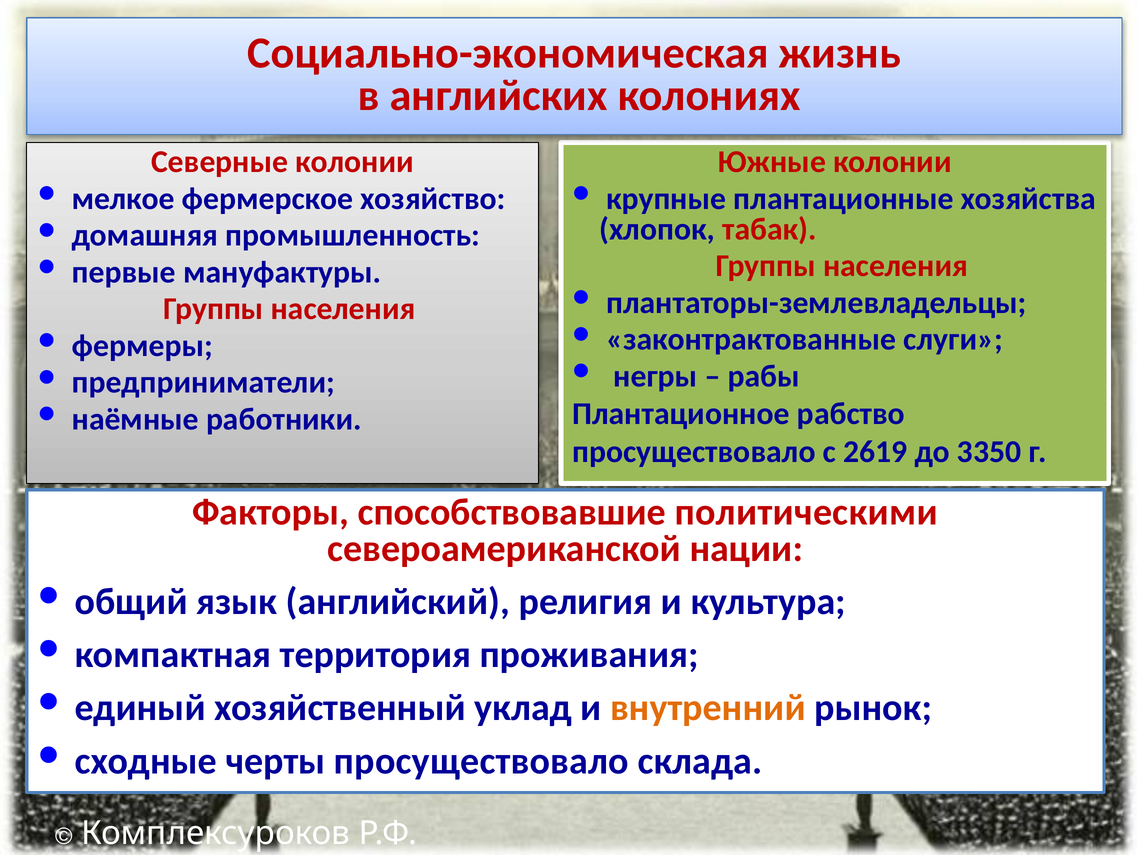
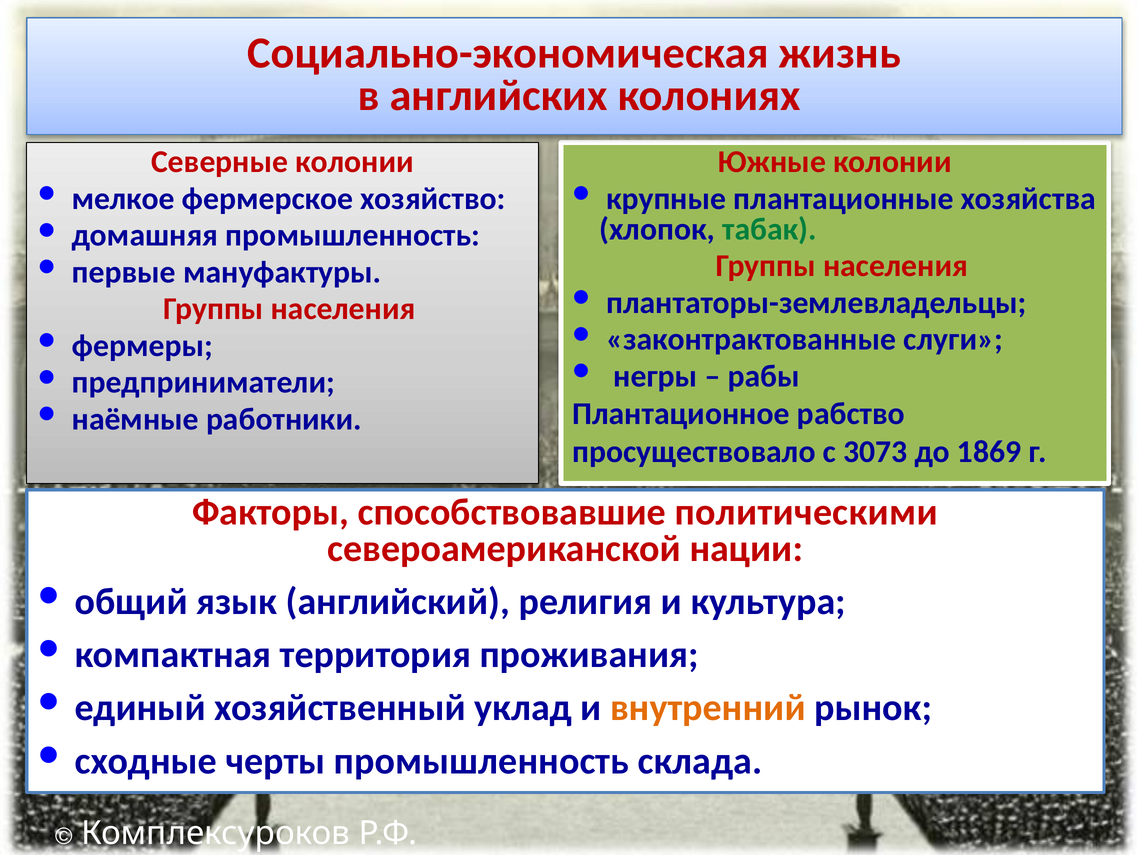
табак colour: red -> green (769, 229)
2619: 2619 -> 3073 (875, 452)
3350: 3350 -> 1869 (989, 452)
черты просуществовало: просуществовало -> промышленность (482, 761)
